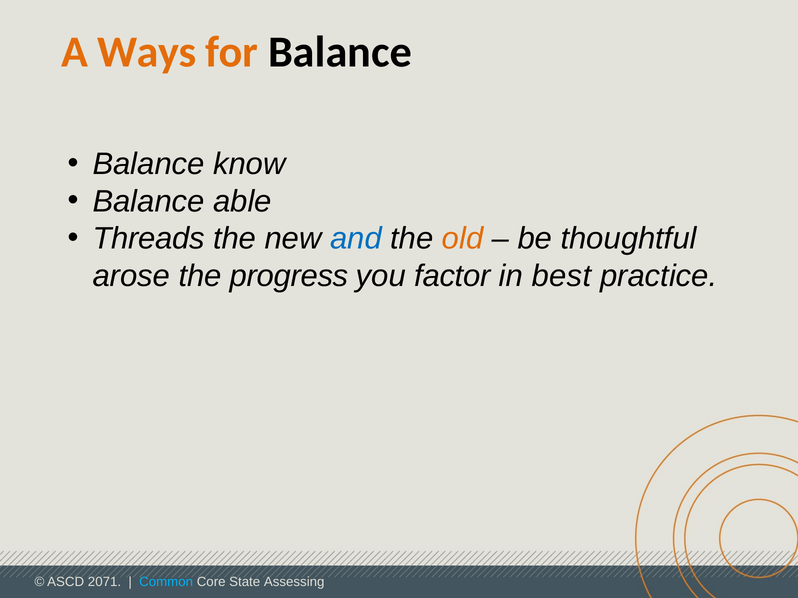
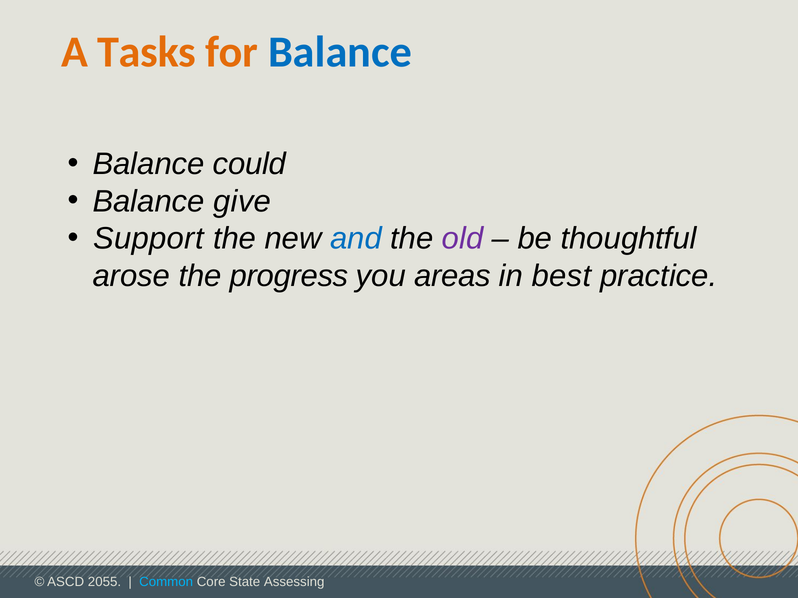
Ways: Ways -> Tasks (147, 52)
Balance colour: black -> blue (340, 52)
know: know -> could (249, 164)
able: able -> give (242, 202)
Threads: Threads -> Support (148, 239)
old colour: orange -> purple (463, 239)
factor: factor -> areas (452, 276)
2071: 2071 -> 2055 (104, 582)
